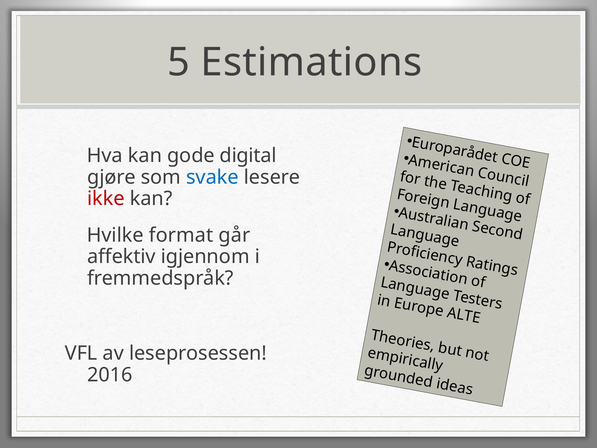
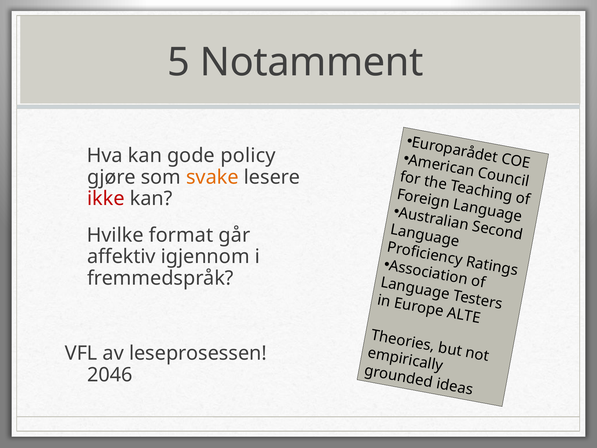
Estimations: Estimations -> Notamment (312, 62)
digital: digital -> policy (248, 156)
svake colour: blue -> orange (212, 177)
2016: 2016 -> 2046 (110, 375)
